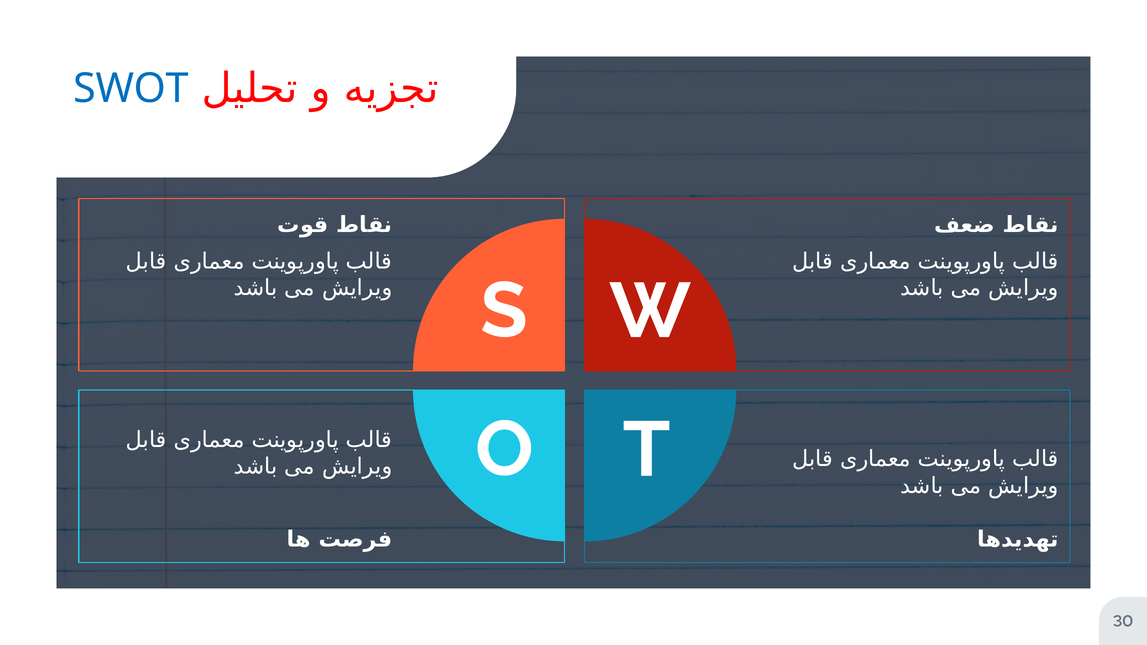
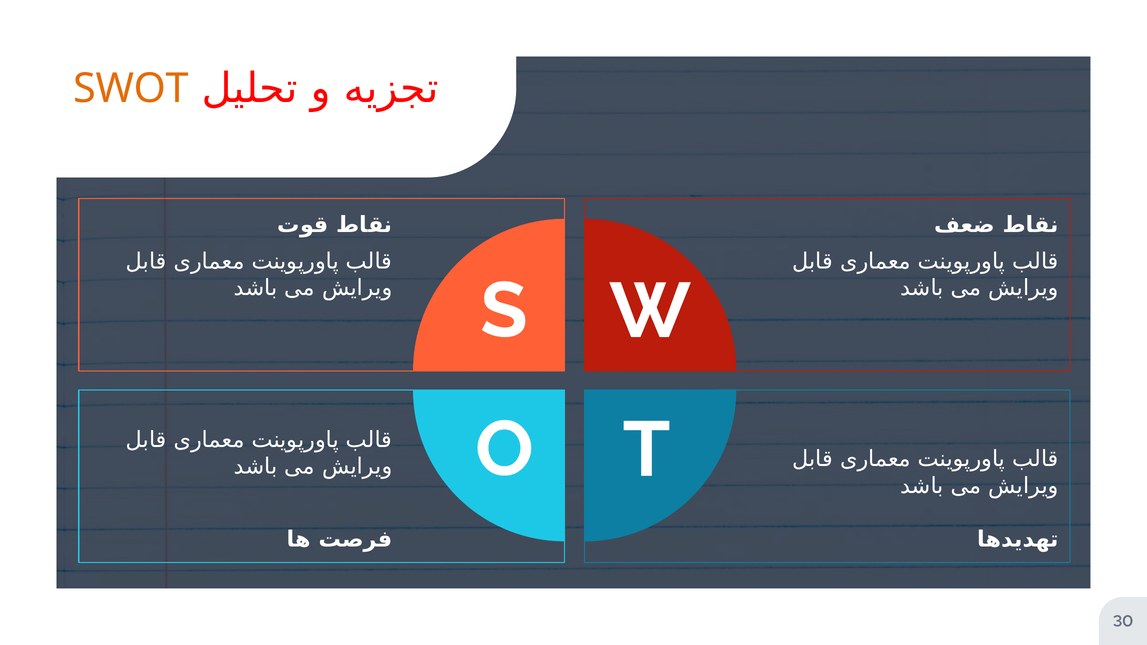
SWOT colour: blue -> orange (131, 89)
